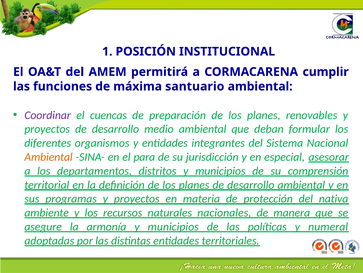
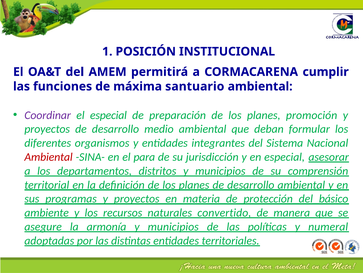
el cuencas: cuencas -> especial (108, 115)
renovables: renovables -> promoción (312, 115)
Ambiental colour: orange -> red (49, 157)
nativa: nativa -> básico (334, 198)
nacionales: nacionales -> convertido (224, 212)
